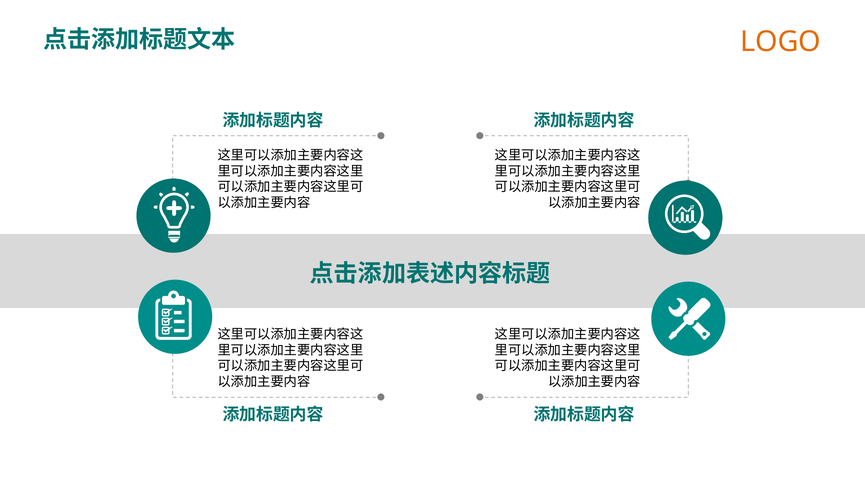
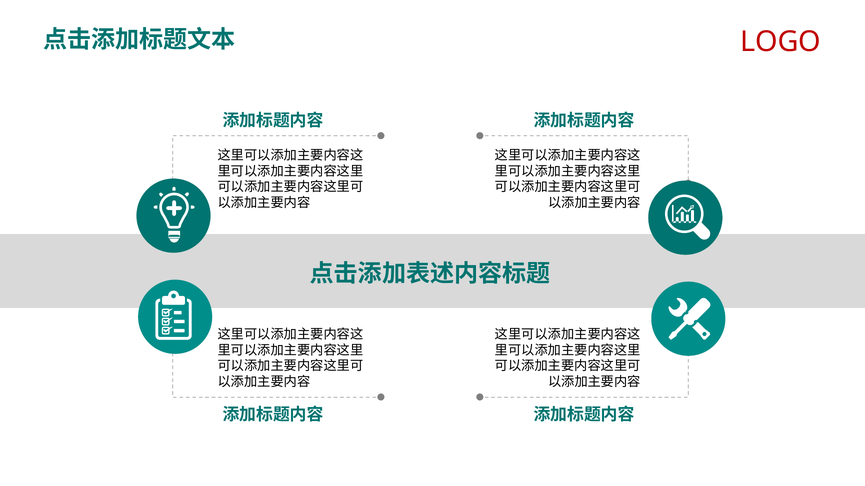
LOGO colour: orange -> red (781, 42)
